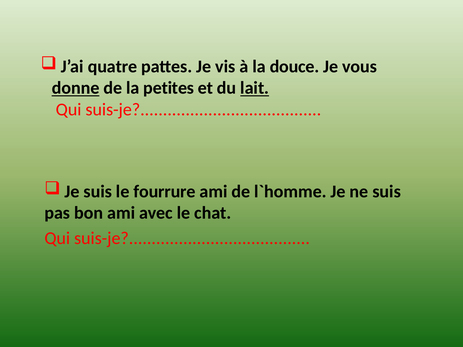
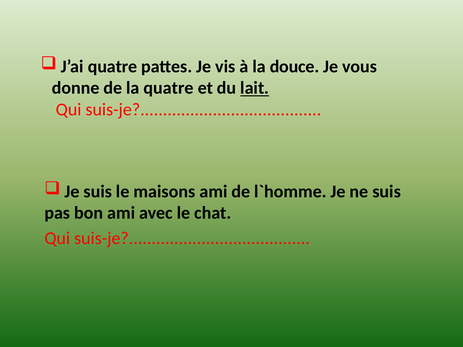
donne underline: present -> none (76, 88)
la petites: petites -> quatre (169, 88)
fourrure: fourrure -> maisons (165, 192)
